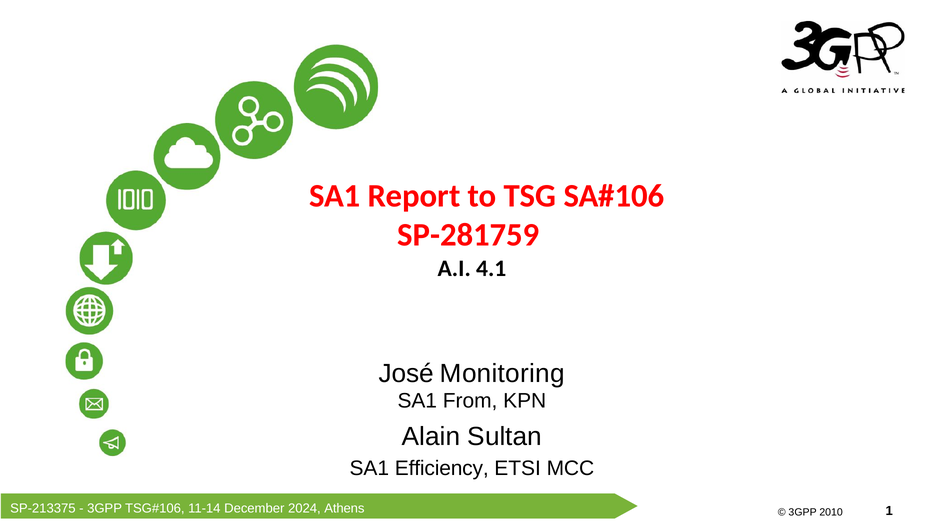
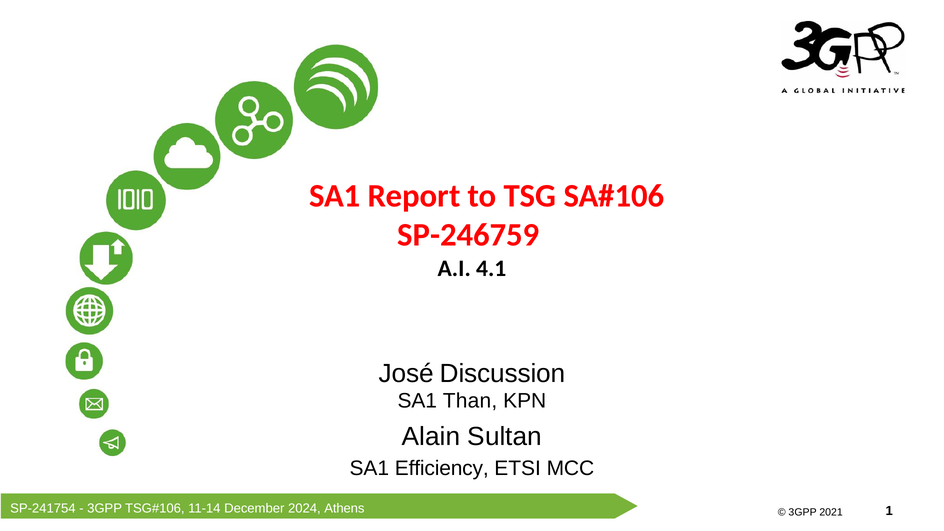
SP-281759: SP-281759 -> SP-246759 (468, 235)
Monitoring: Monitoring -> Discussion (503, 374)
From: From -> Than (470, 401)
SP-213375: SP-213375 -> SP-241754 (43, 509)
2010: 2010 -> 2021 (831, 512)
